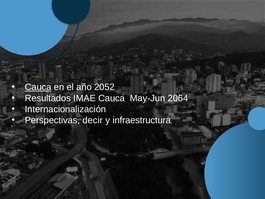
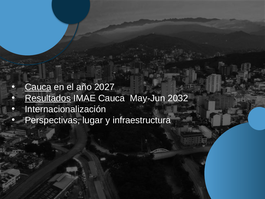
2052: 2052 -> 2027 (104, 87)
Resultados underline: none -> present (48, 98)
2064: 2064 -> 2032 (178, 98)
decir: decir -> lugar (93, 120)
